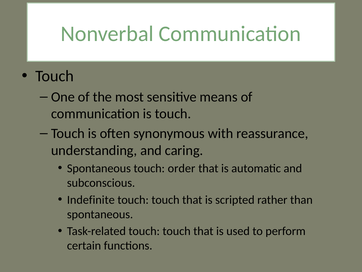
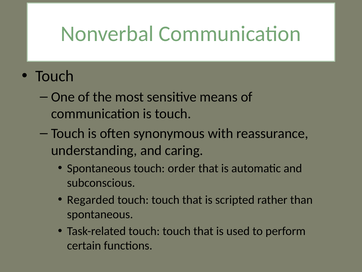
Indefinite: Indefinite -> Regarded (91, 199)
